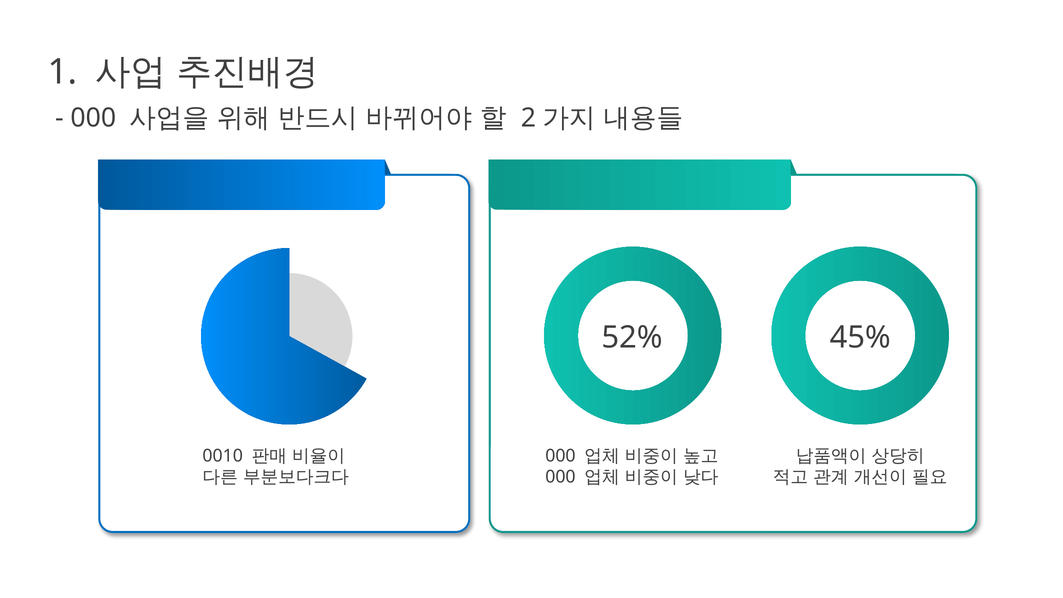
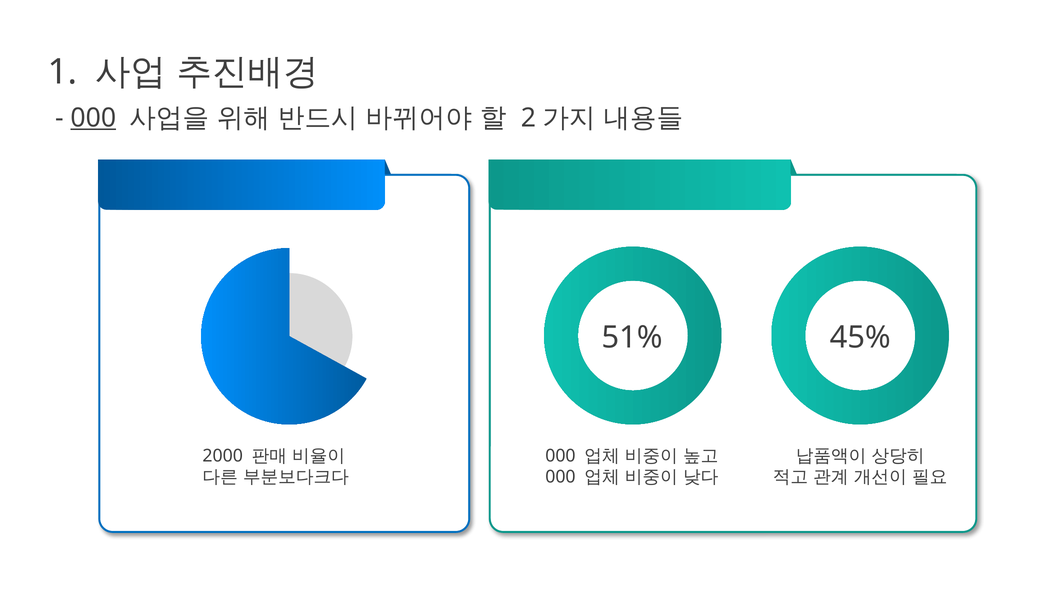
000 underline: none -> present (93, 118)
52%: 52% -> 51% (632, 337)
0010: 0010 -> 2000 (223, 456)
